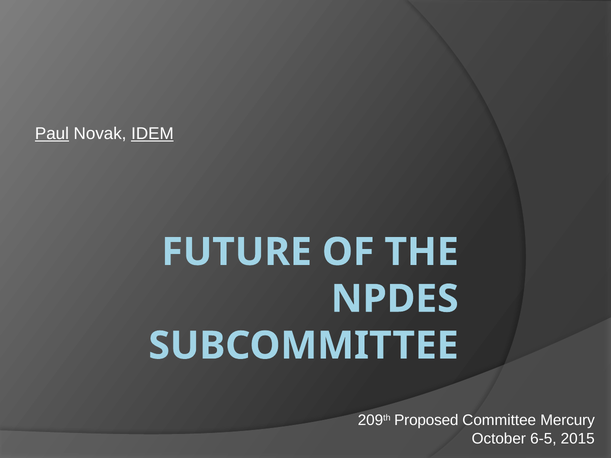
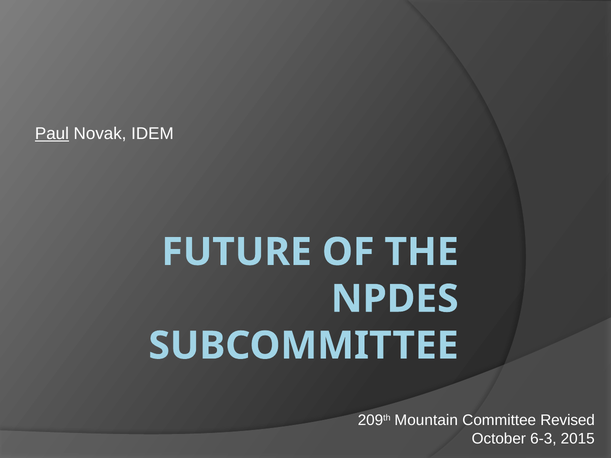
IDEM underline: present -> none (152, 134)
Proposed: Proposed -> Mountain (426, 421)
Mercury: Mercury -> Revised (568, 421)
6-5: 6-5 -> 6-3 (543, 439)
